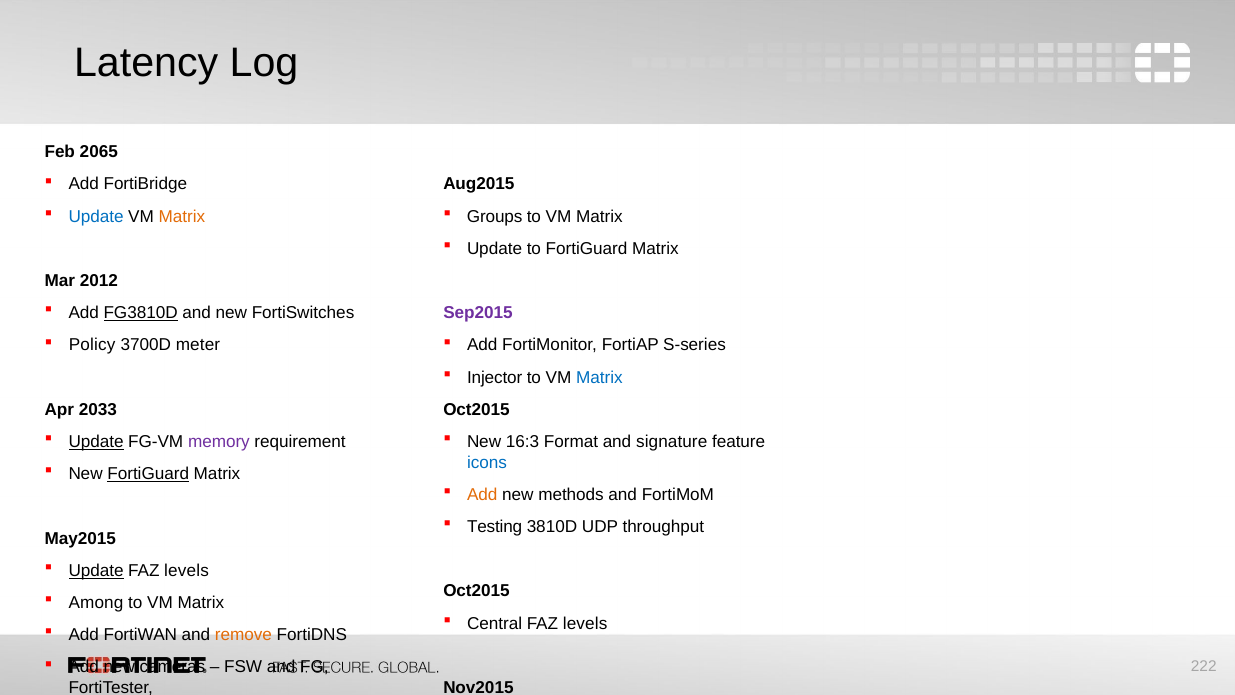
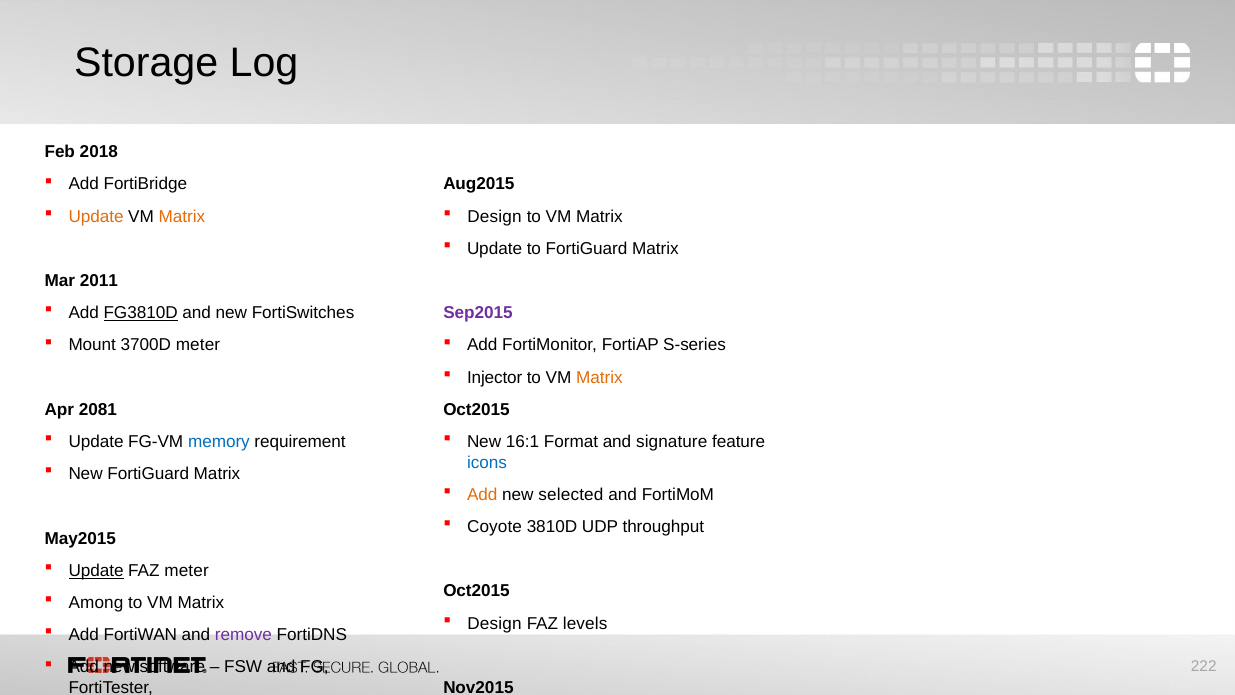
Latency: Latency -> Storage (146, 63)
2065: 2065 -> 2018 (99, 152)
Update colour: blue -> orange (96, 216)
Groups: Groups -> Design (495, 216)
2012: 2012 -> 2011 (99, 281)
Policy: Policy -> Mount (92, 345)
Matrix colour: blue -> orange (599, 377)
2033: 2033 -> 2081 (98, 409)
Update underline: present -> none (96, 442)
memory colour: purple -> blue (219, 442)
16:3: 16:3 -> 16:1 (523, 442)
FortiGuard underline: present -> none (148, 474)
methods: methods -> selected (571, 494)
Testing: Testing -> Coyote (495, 527)
levels: levels -> meter (187, 570)
Central: Central -> Design (495, 623)
remove colour: orange -> purple (243, 635)
cameras: cameras -> software (172, 667)
